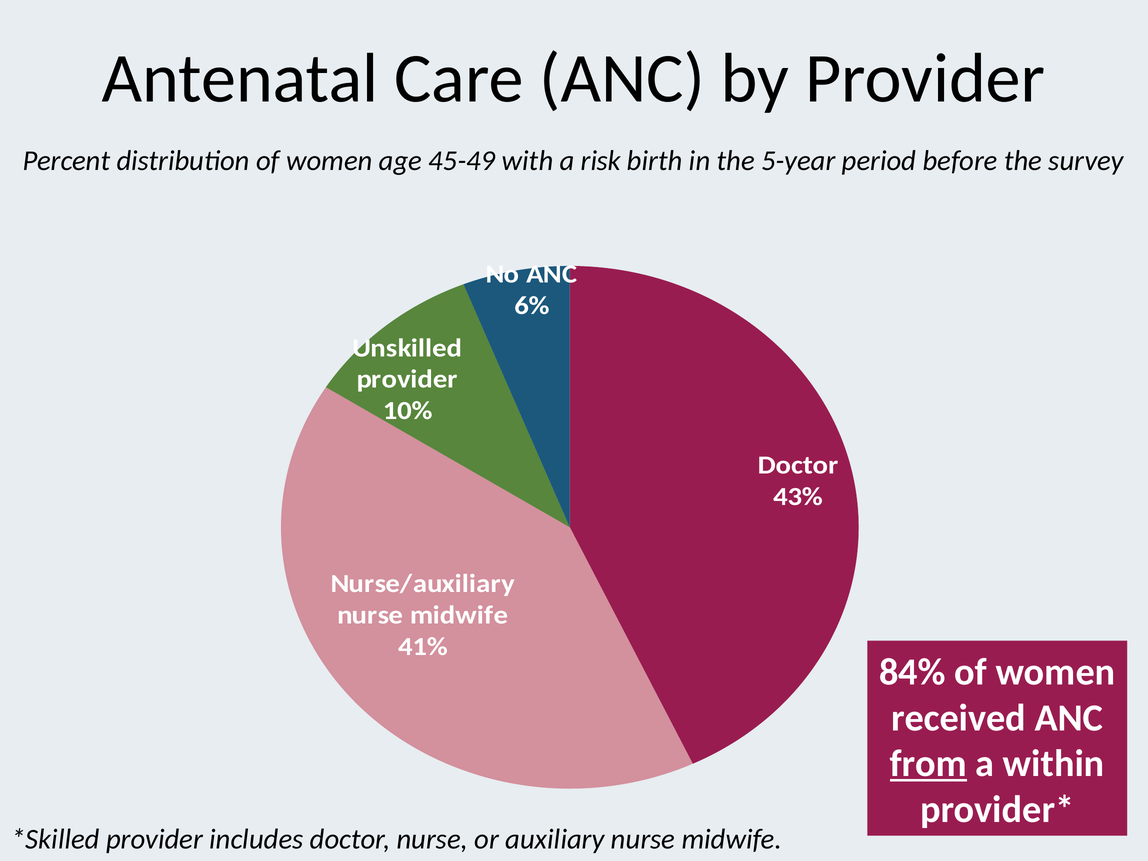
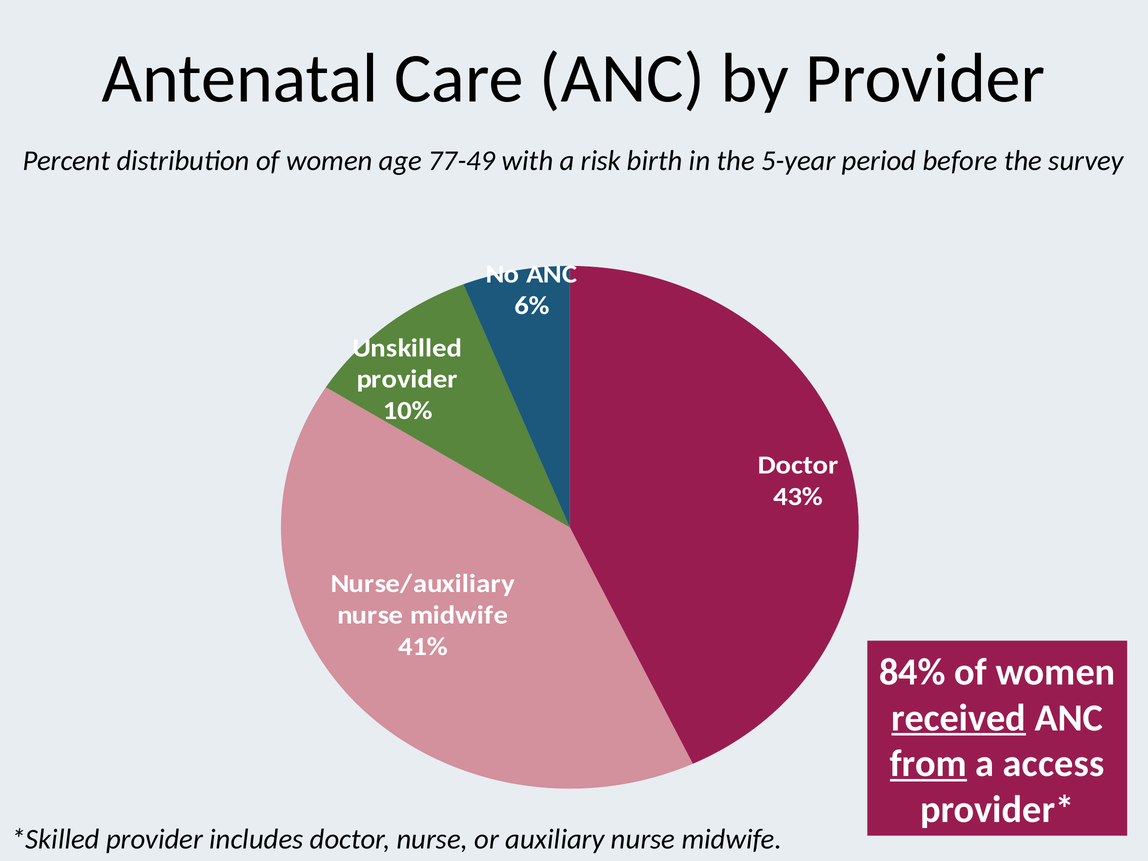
45-49: 45-49 -> 77-49 (462, 161)
received underline: none -> present (959, 718)
within: within -> access (1054, 764)
